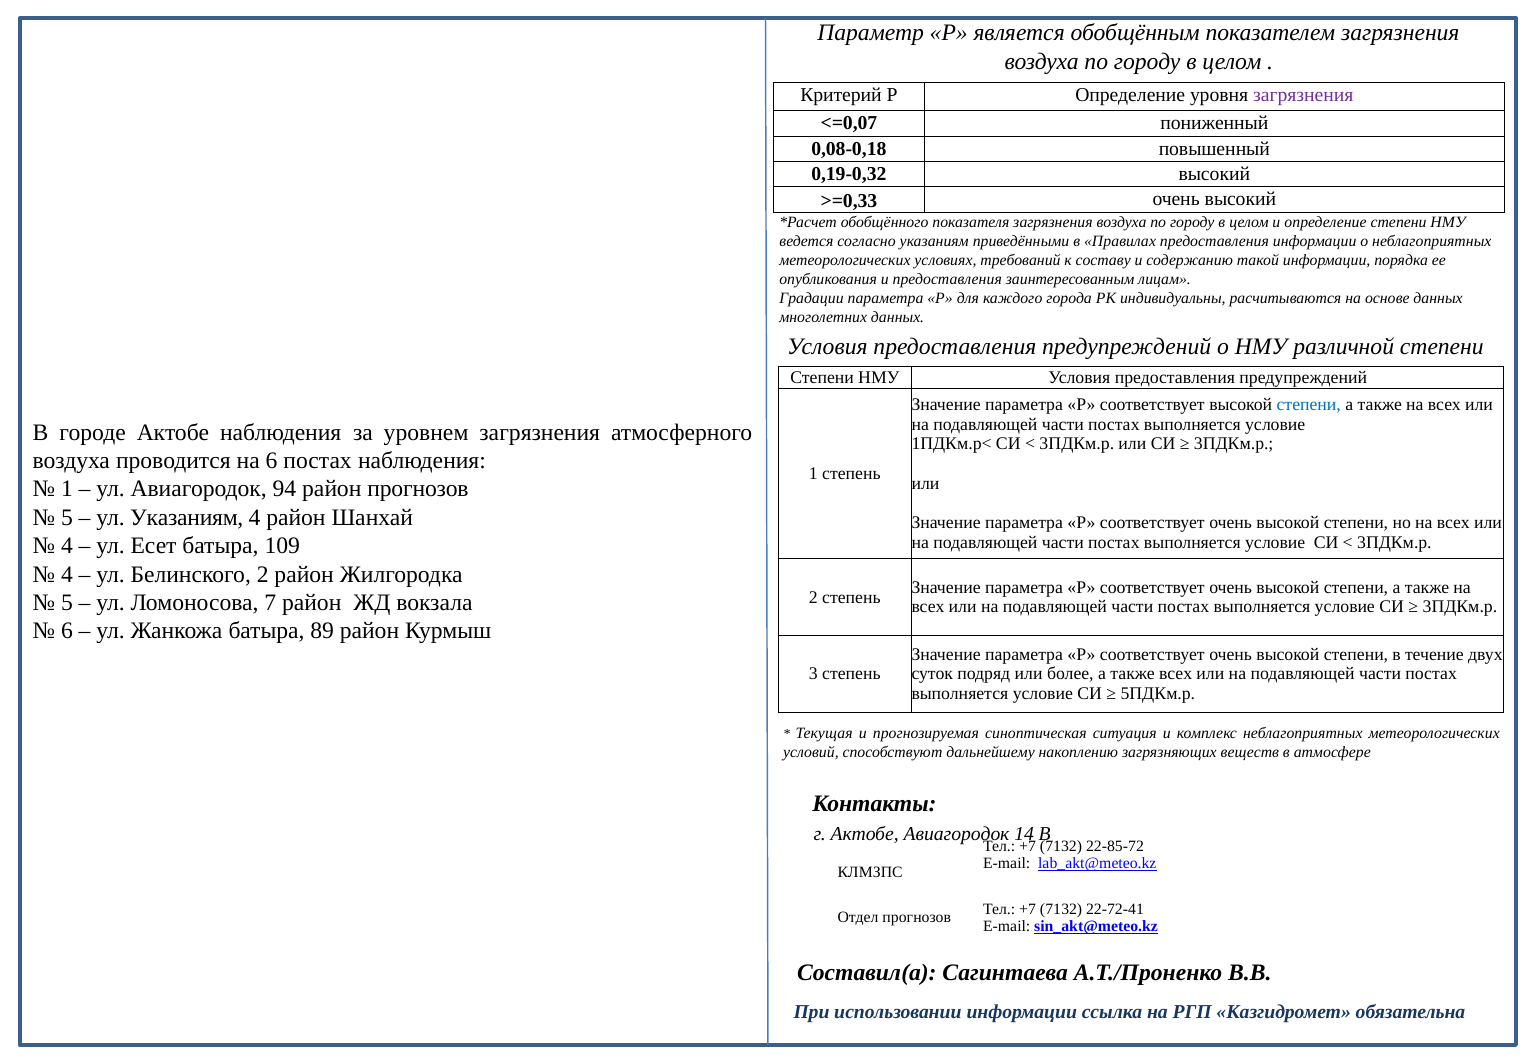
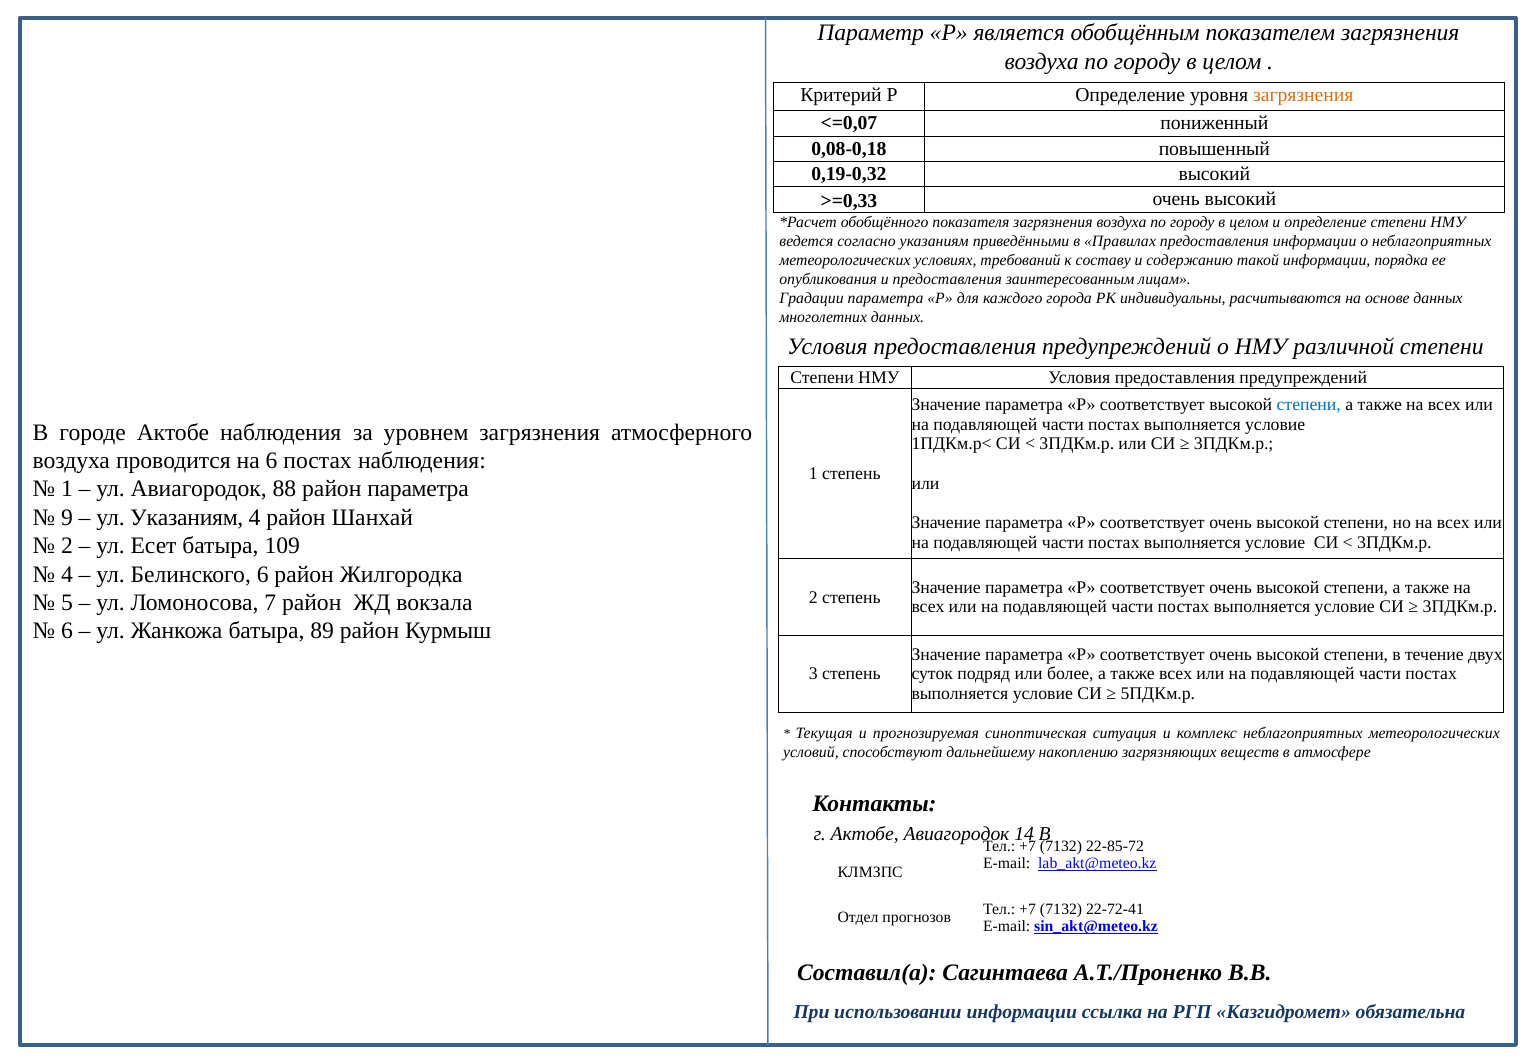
загрязнения colour: purple -> orange (1303, 95)
94: 94 -> 88 (284, 489)
район прогнозов: прогнозов -> параметра (418, 489)
5: 5 -> 9 (67, 518)
4: 4 -> 2 (67, 546)
Белинского 2: 2 -> 6 (263, 574)
